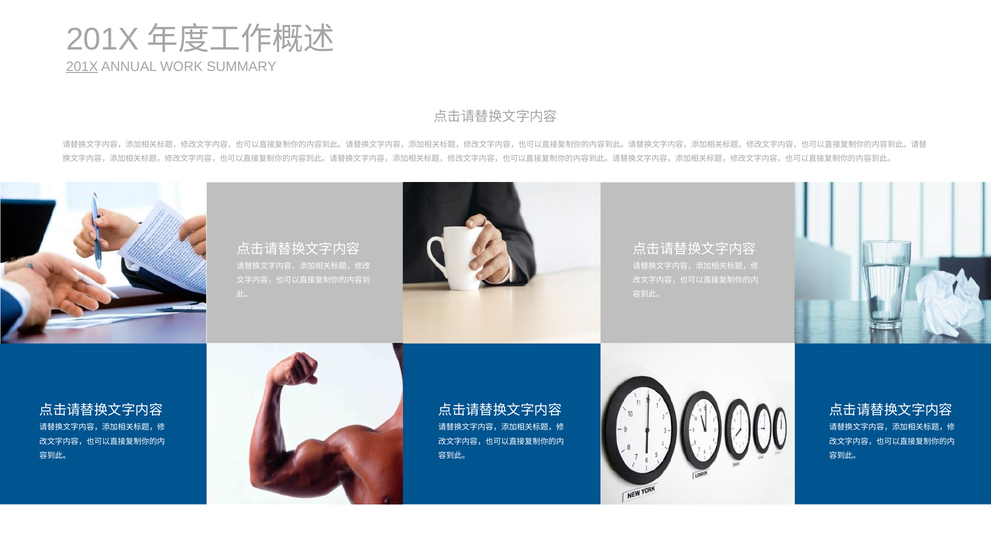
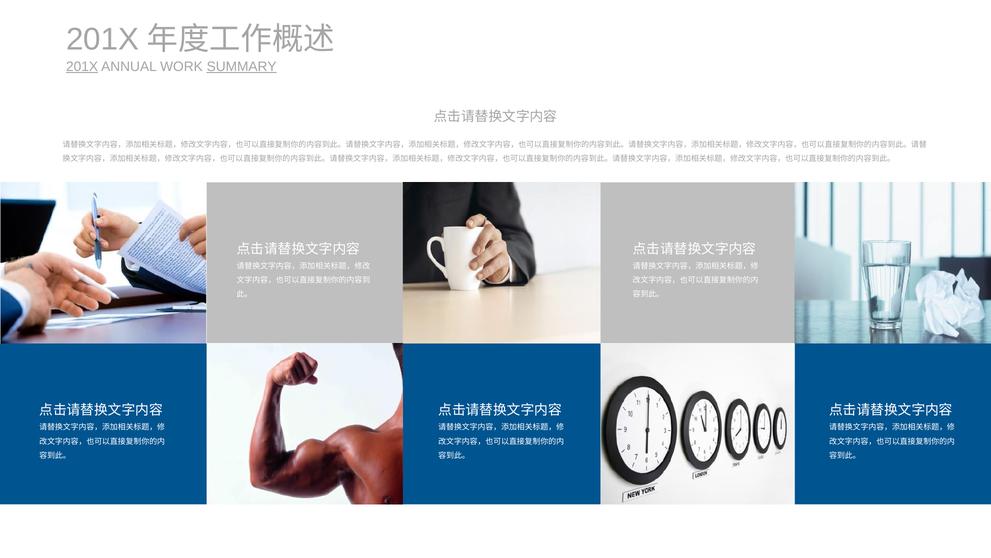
SUMMARY underline: none -> present (242, 67)
